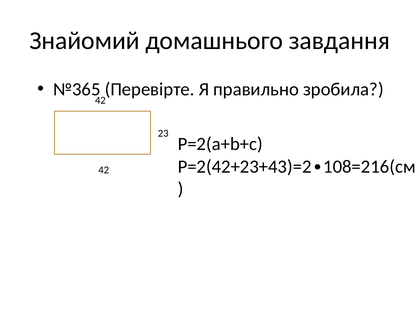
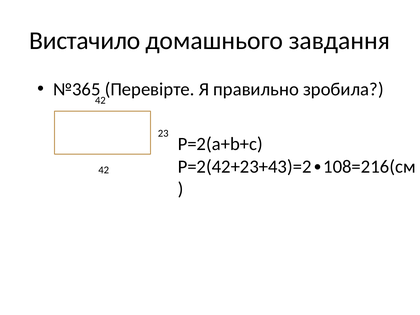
Знайомий: Знайомий -> Вистачило (85, 41)
